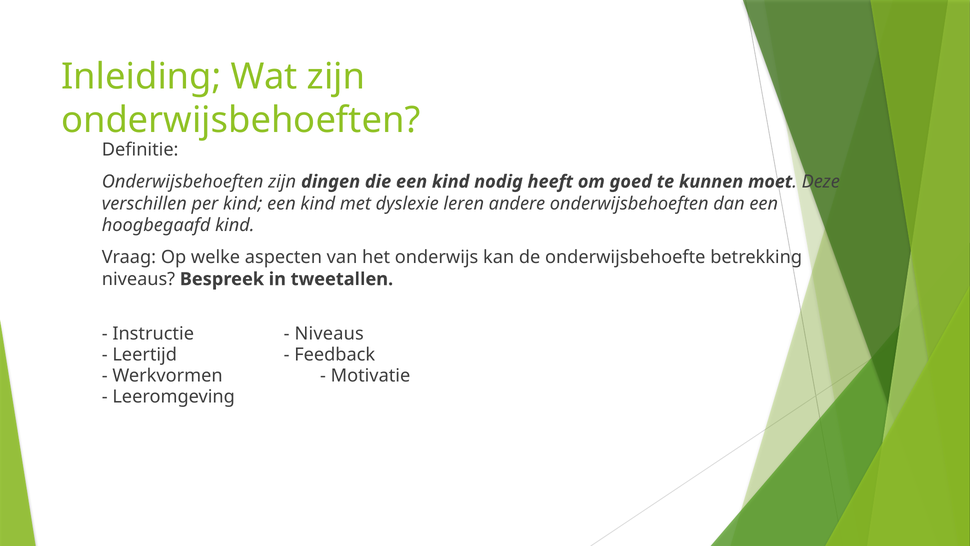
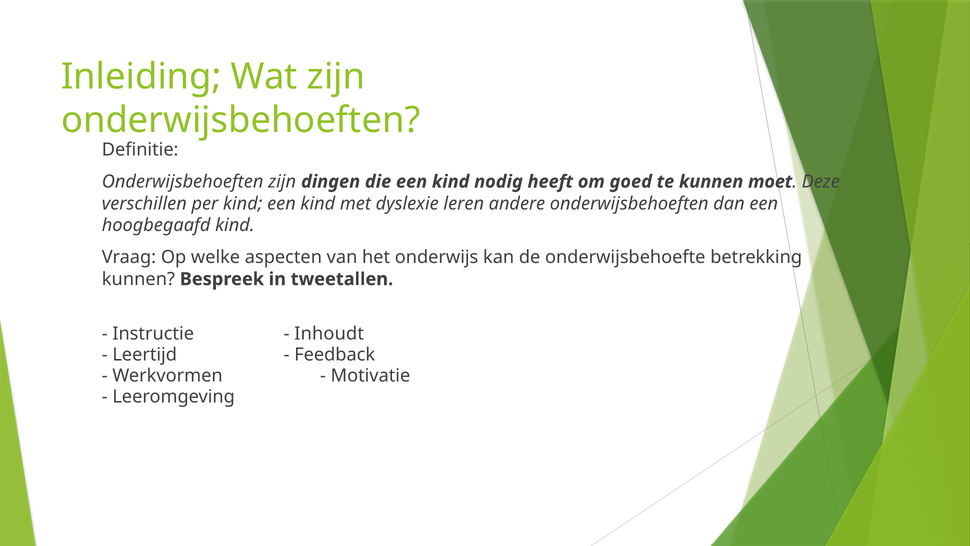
niveaus: niveaus -> kunnen (138, 279)
Niveaus: Niveaus -> Inhoudt (329, 333)
